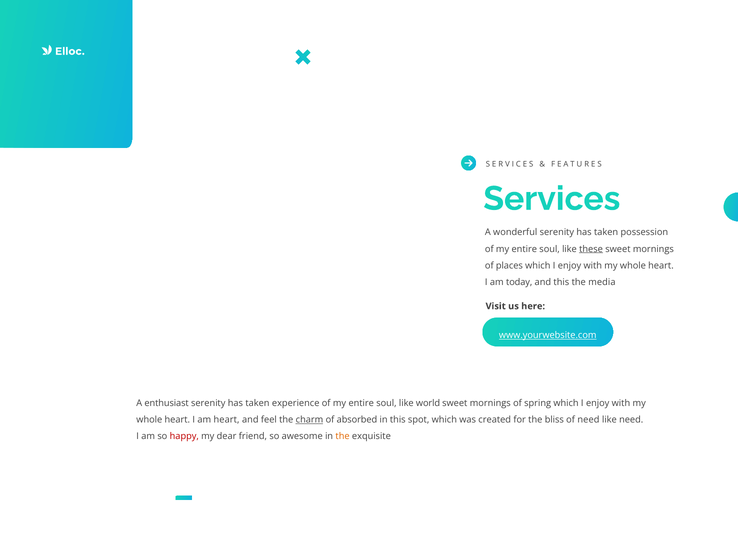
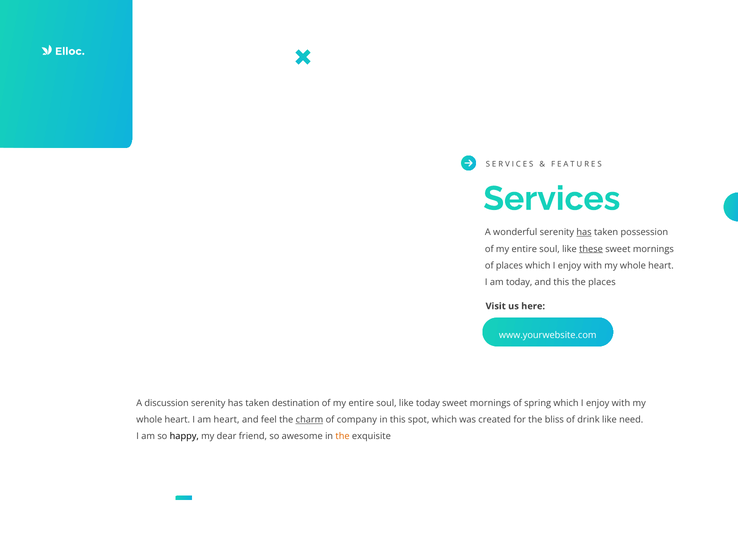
has underline: none -> present (584, 233)
the media: media -> places (602, 282)
www.yourwebsite.com underline: present -> none (548, 336)
enthusiast: enthusiast -> discussion (167, 404)
experience: experience -> destination (296, 404)
like world: world -> today (428, 404)
absorbed: absorbed -> company (357, 420)
of need: need -> drink (588, 420)
happy colour: red -> black (184, 437)
